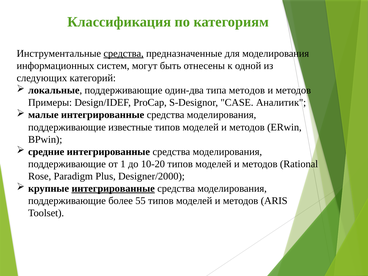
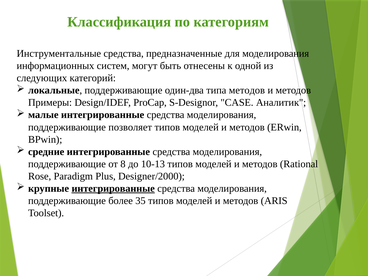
средства underline: present -> none (124, 54)
известные: известные -> позволяет (130, 127)
1: 1 -> 8 (123, 164)
10-20: 10-20 -> 10-13 (153, 164)
55: 55 -> 35 (140, 201)
